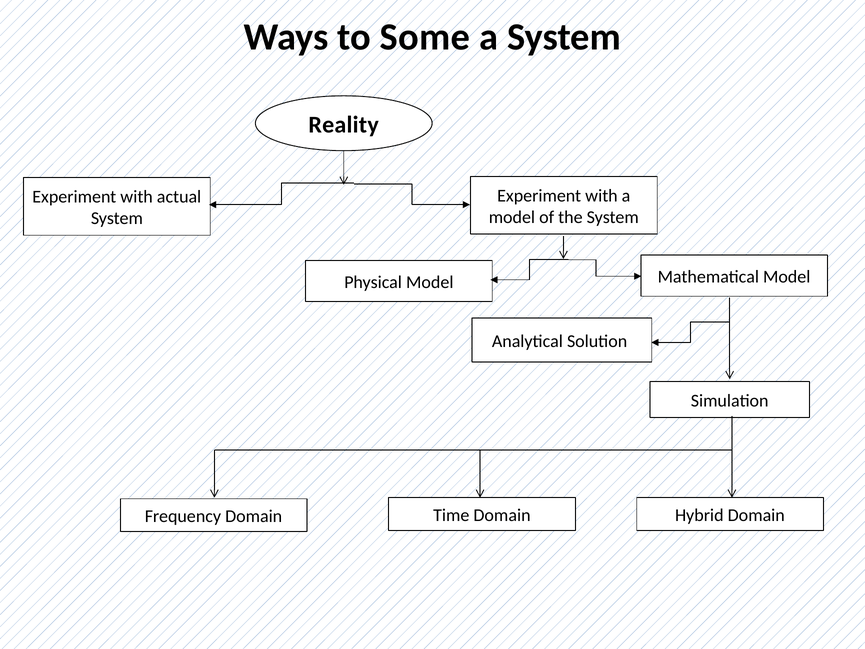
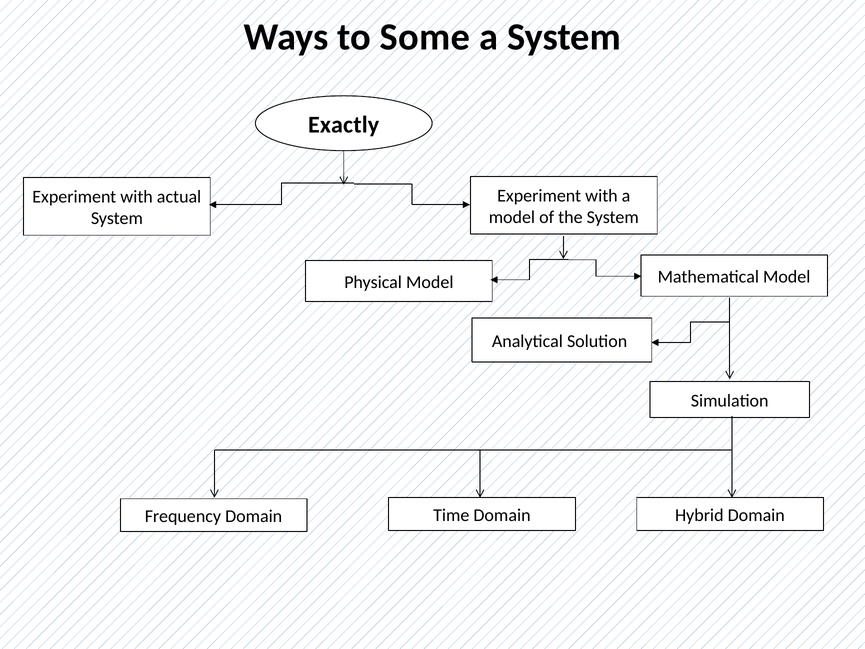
Reality: Reality -> Exactly (344, 125)
